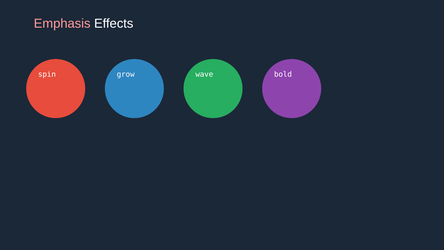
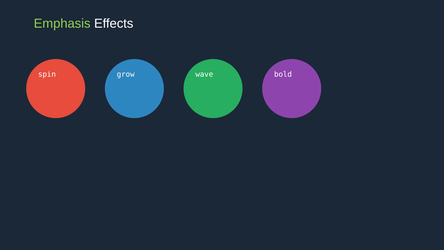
Emphasis colour: pink -> light green (62, 24)
